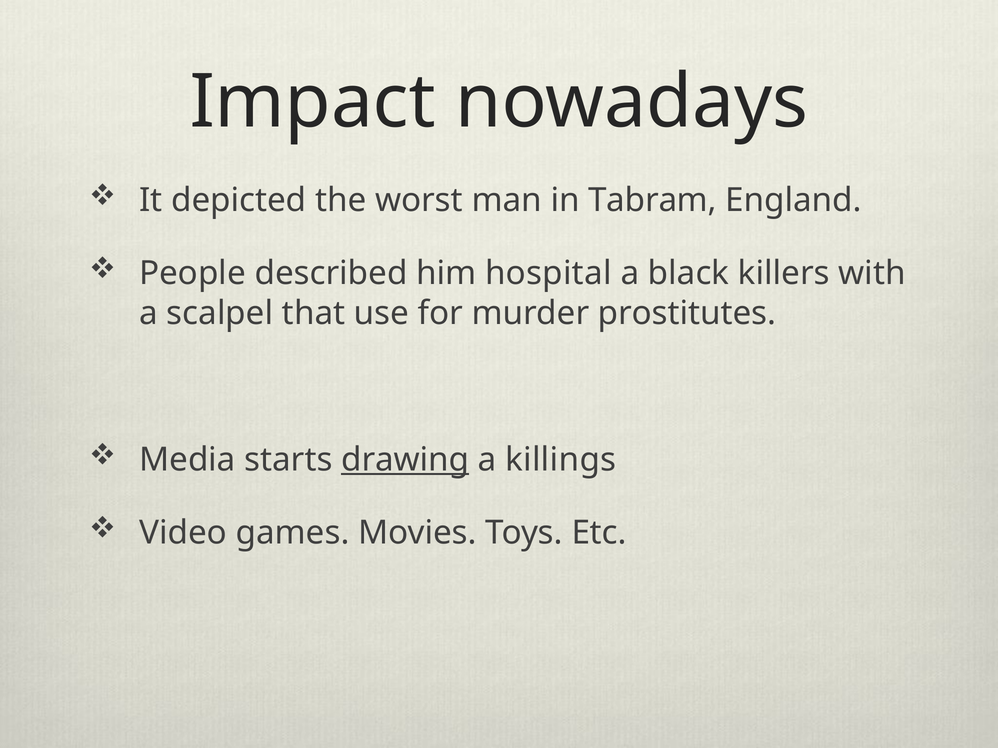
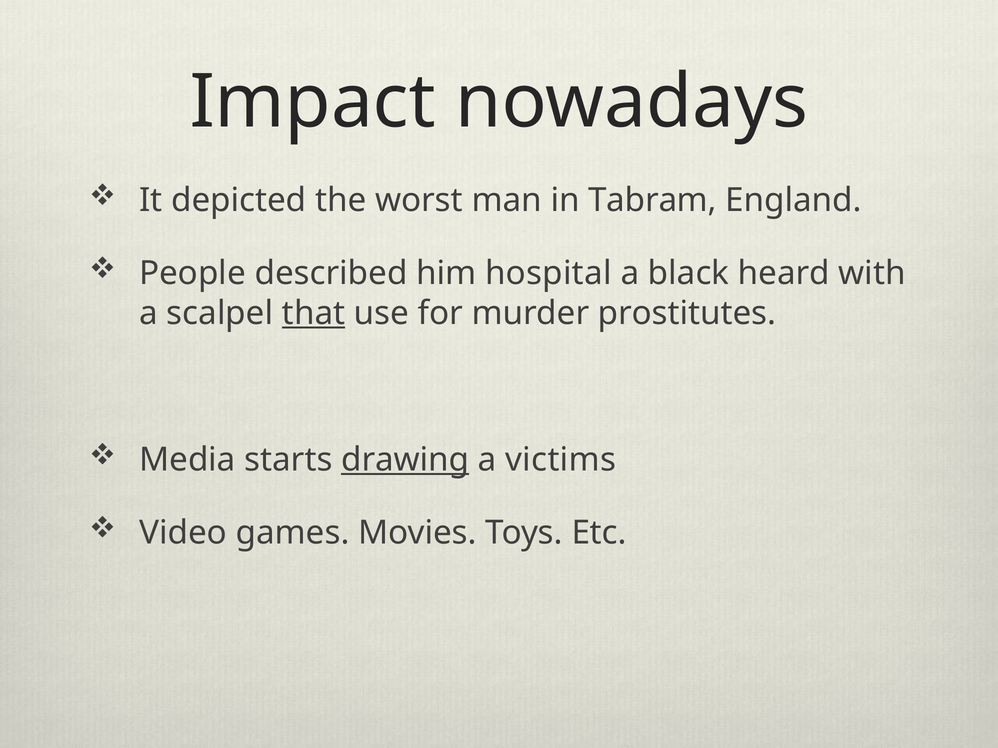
killers: killers -> heard (784, 274)
that underline: none -> present (314, 314)
killings: killings -> victims (561, 460)
